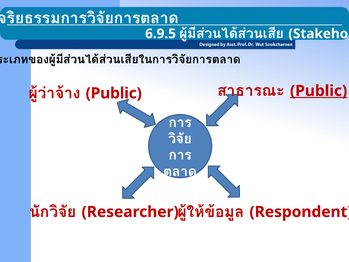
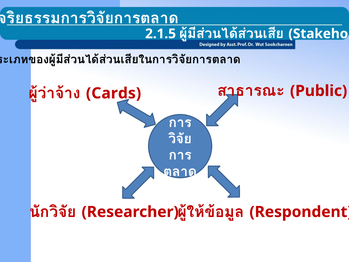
6.9.5: 6.9.5 -> 2.1.5 (161, 34)
Public underline: present -> none (319, 91)
Public: Public -> Cards (114, 93)
